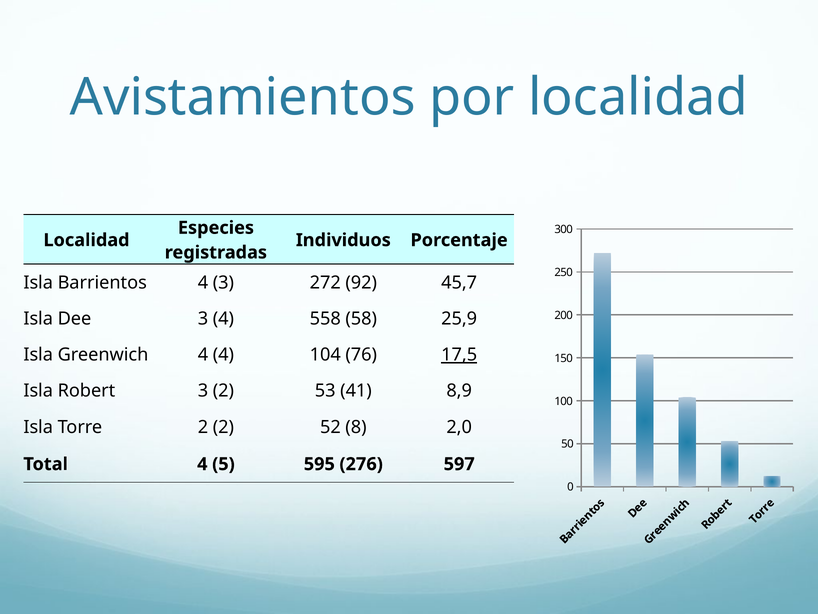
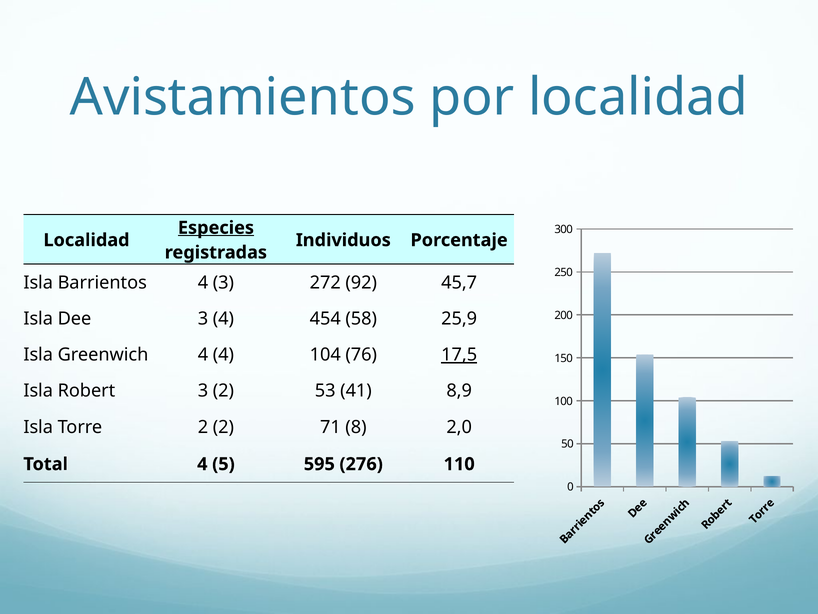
Especies underline: none -> present (216, 228)
558: 558 -> 454 (325, 319)
52: 52 -> 71 (330, 427)
597: 597 -> 110 (459, 464)
